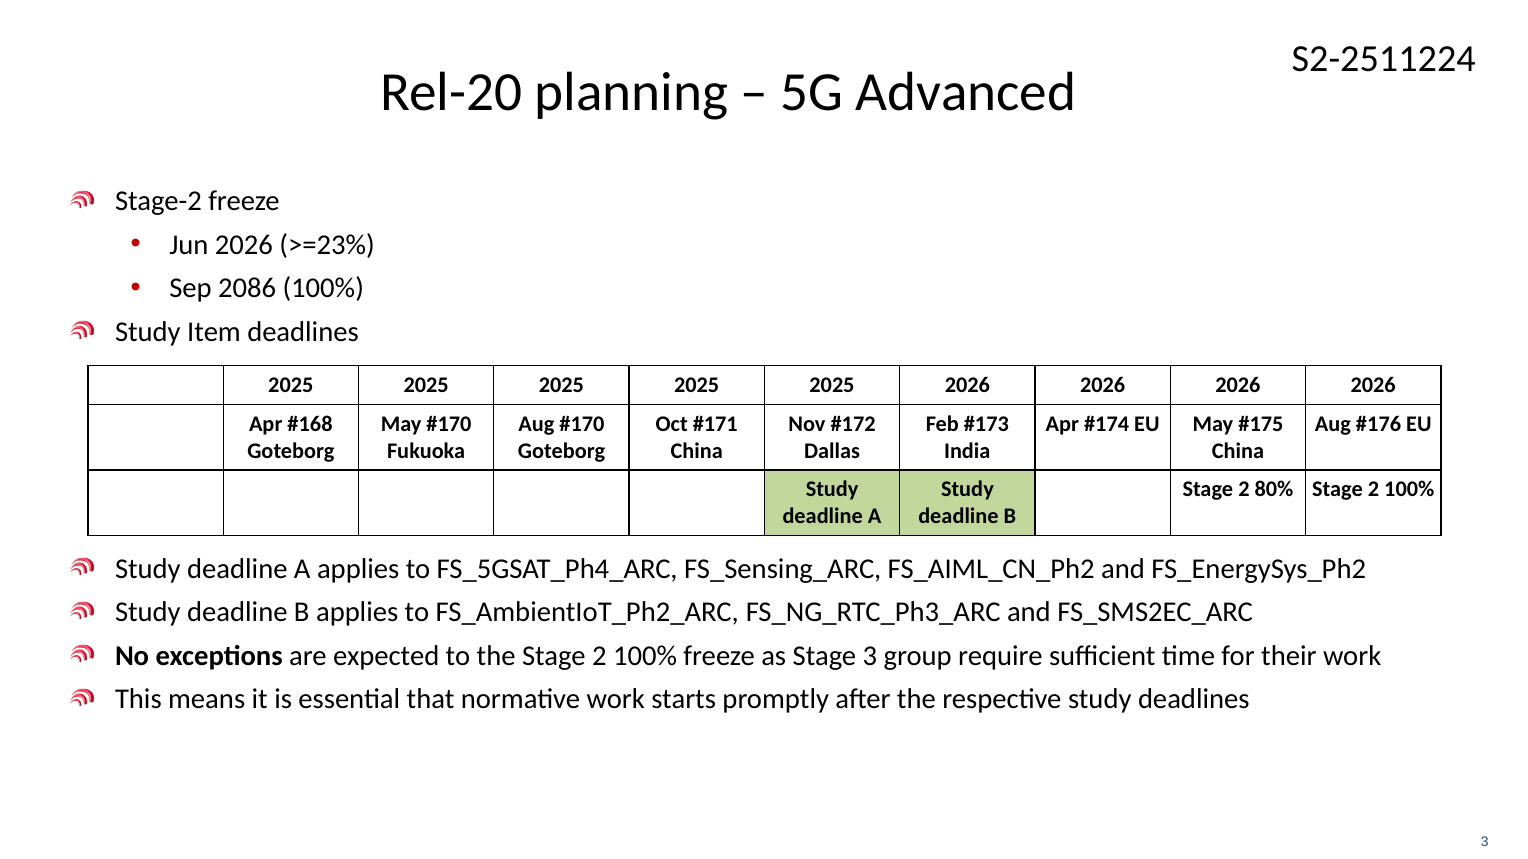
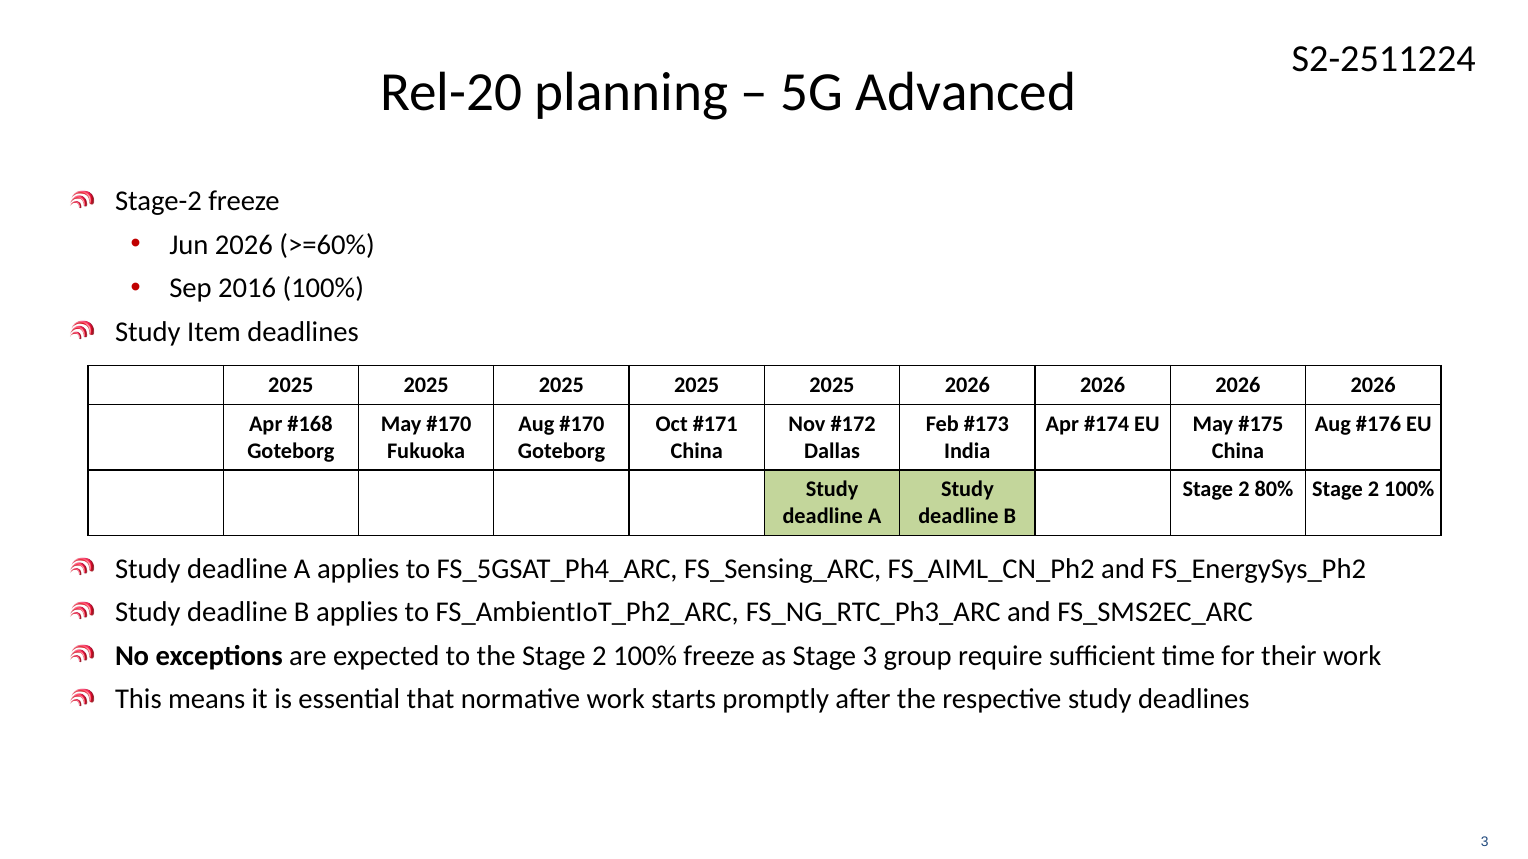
>=23%: >=23% -> >=60% (327, 245)
2086: 2086 -> 2016 (247, 289)
